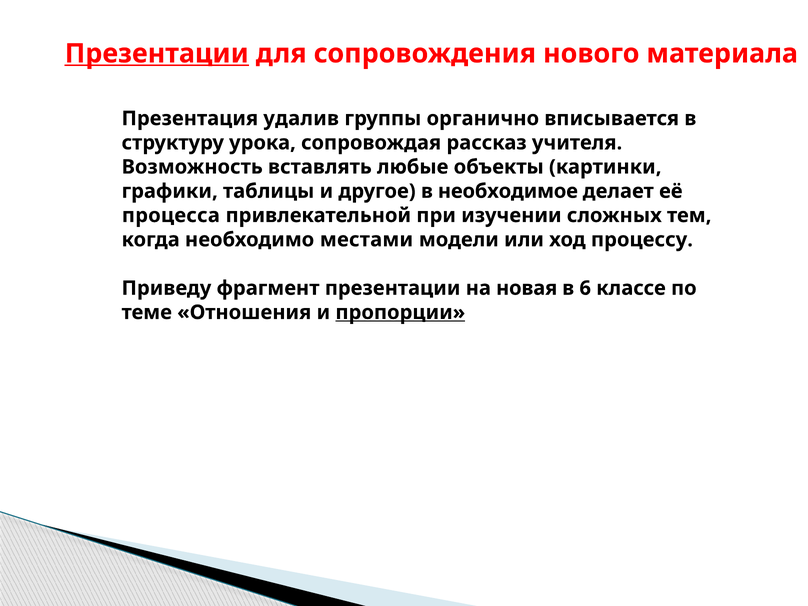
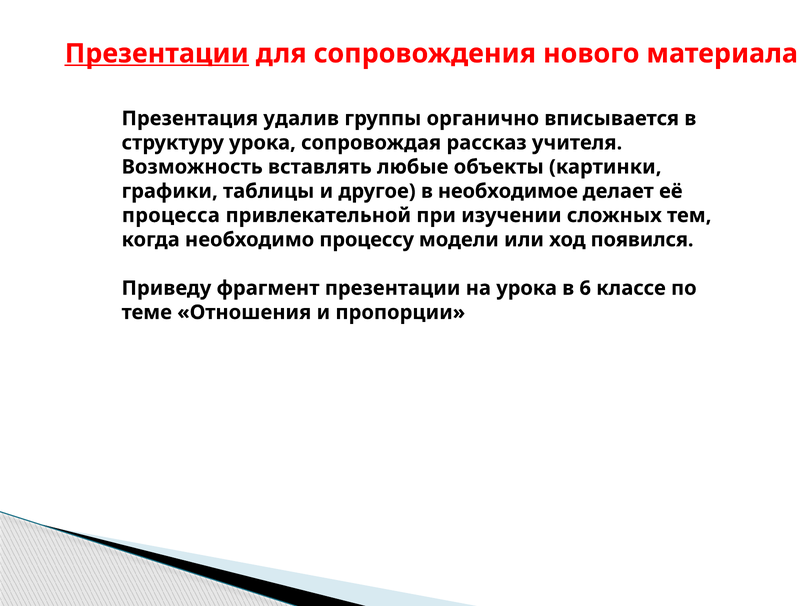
местами: местами -> процессу (367, 240)
процессу: процессу -> появился (642, 240)
на новая: новая -> урока (527, 288)
пропорции underline: present -> none (400, 312)
